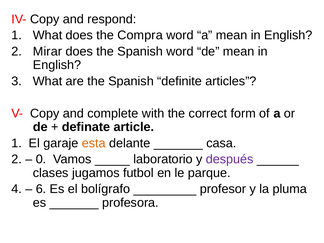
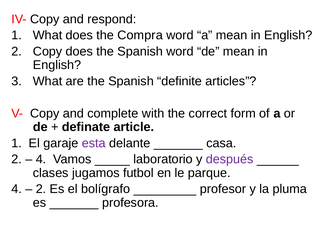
2 Mirar: Mirar -> Copy (48, 51)
esta colour: orange -> purple (94, 143)
0: 0 -> 4 (41, 159)
6: 6 -> 2 (41, 189)
